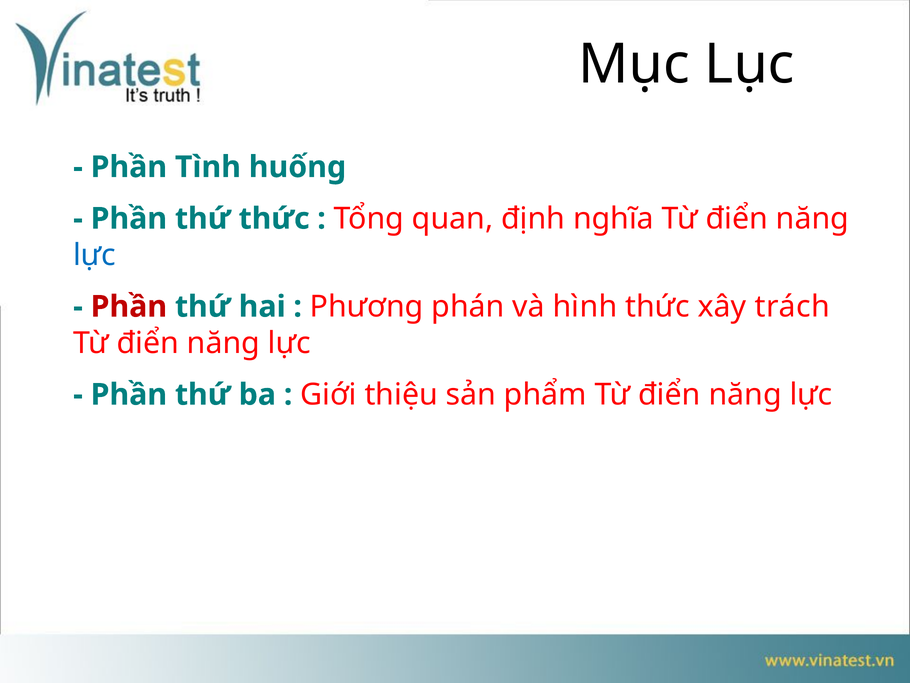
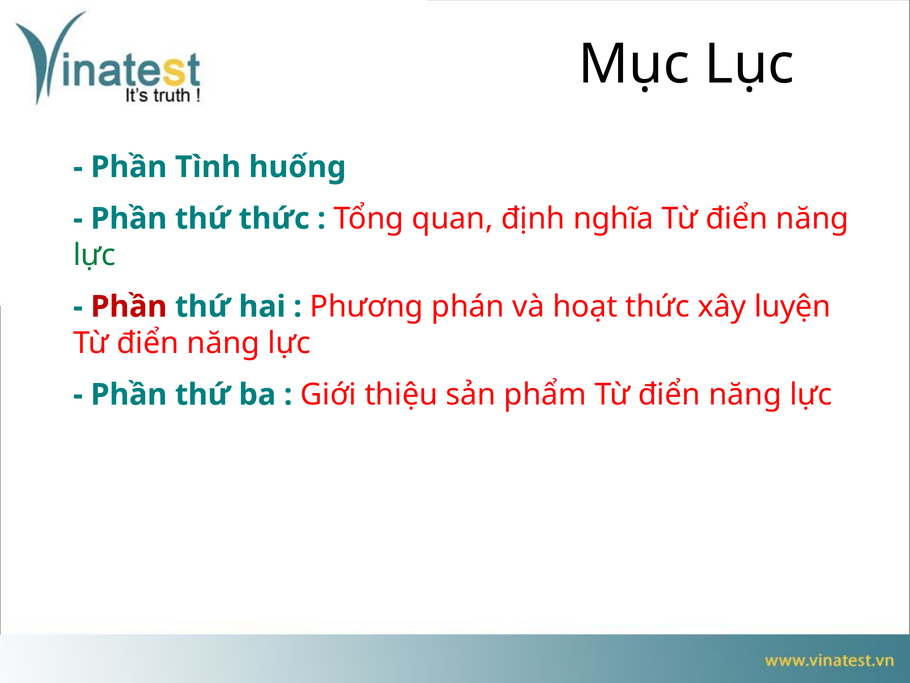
lực colour: blue -> green (94, 255)
hình: hình -> hoạt (585, 306)
trách: trách -> luyện (793, 306)
